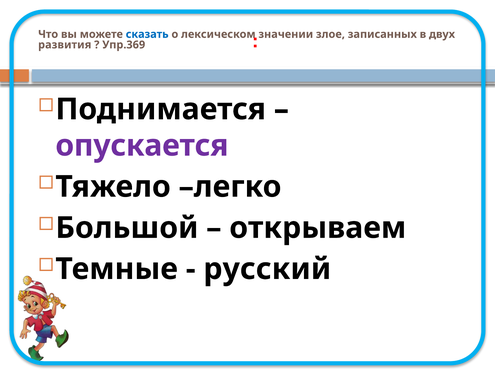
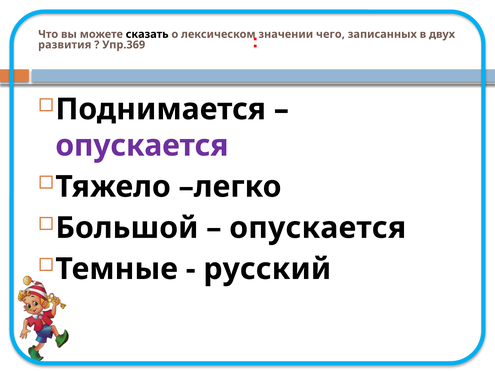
сказать colour: blue -> black (147, 34)
злое: злое -> чего (330, 34)
открываем: открываем -> опускается (318, 228)
